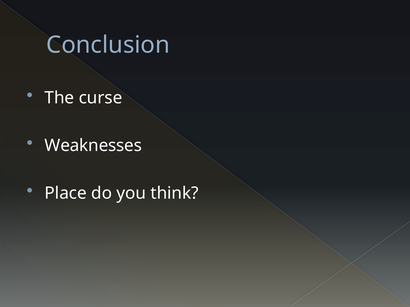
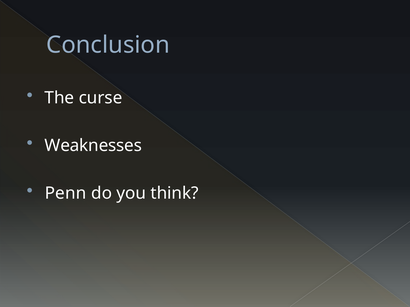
Place: Place -> Penn (66, 194)
